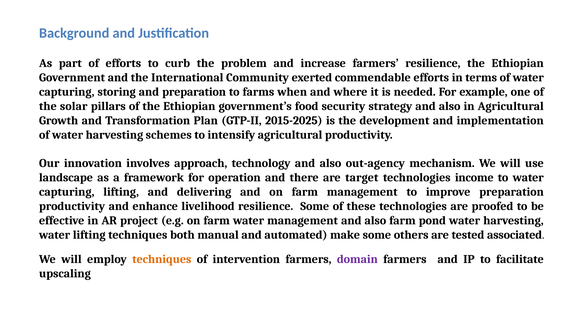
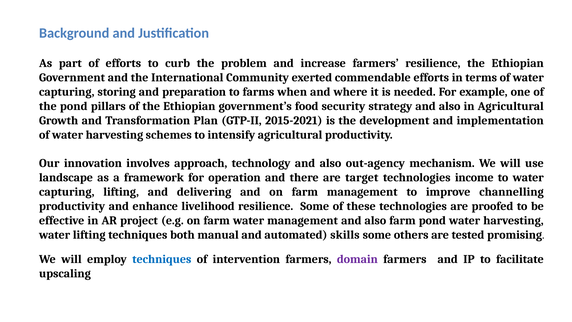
the solar: solar -> pond (74, 106)
2015-2025: 2015-2025 -> 2015-2021 (294, 120)
improve preparation: preparation -> channelling (512, 192)
make: make -> skills (345, 235)
associated: associated -> promising (515, 235)
techniques colour: orange -> blue (162, 259)
